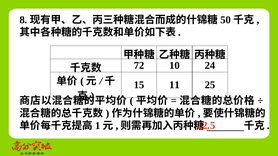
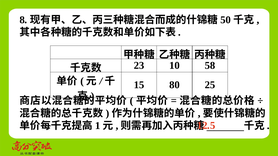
72: 72 -> 23 (139, 66)
24: 24 -> 58 (210, 66)
11: 11 -> 80 (174, 85)
